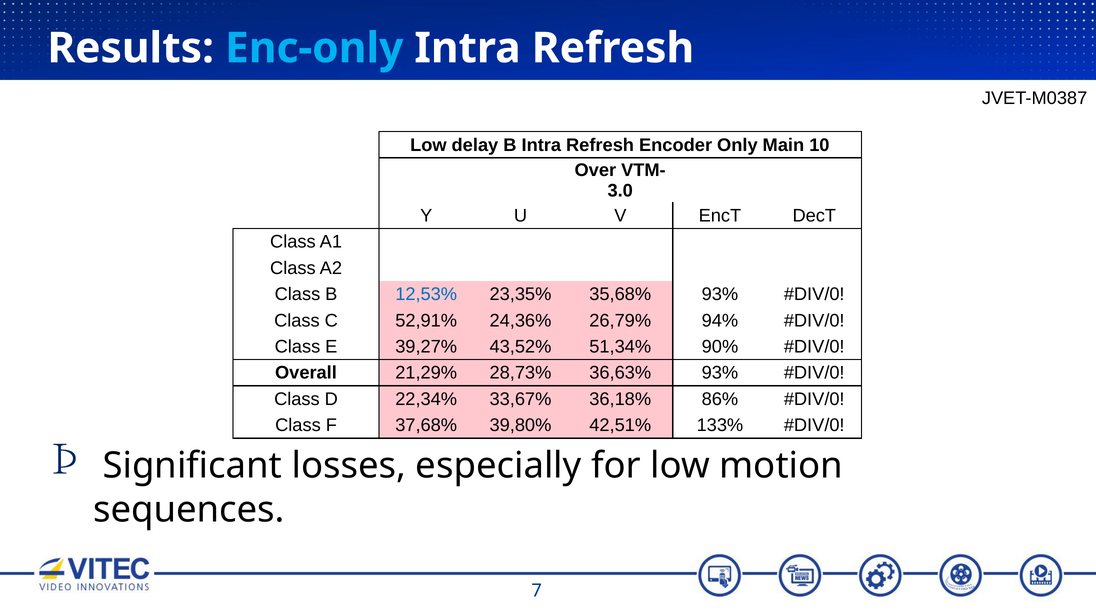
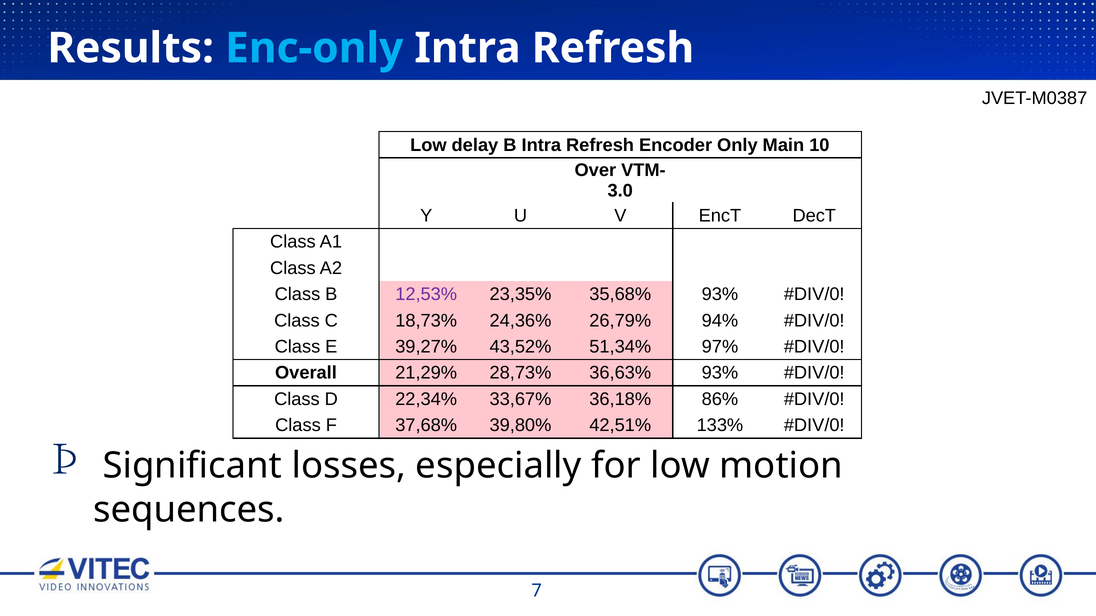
12,53% colour: blue -> purple (426, 295)
52,91%: 52,91% -> 18,73% (426, 321)
90%: 90% -> 97% (720, 347)
